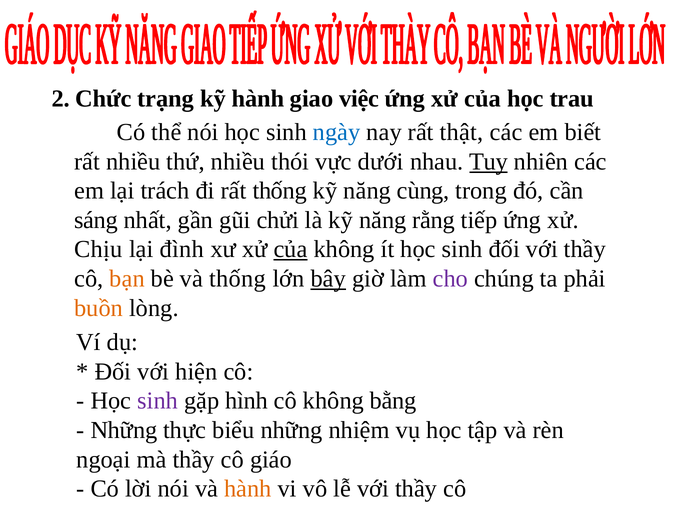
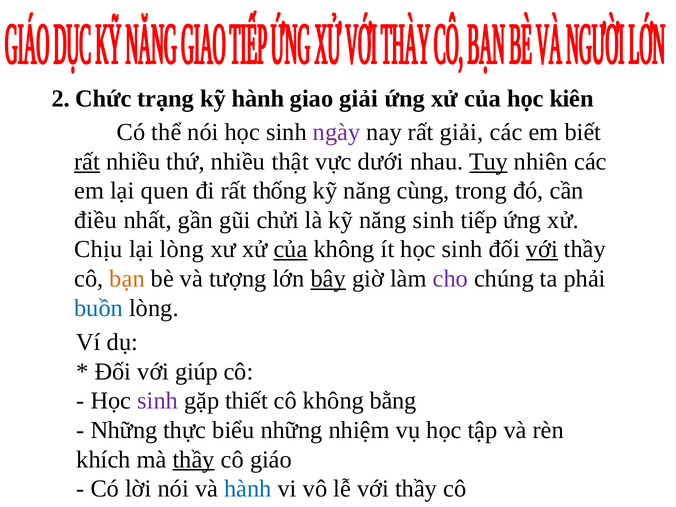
giao việc: việc -> giải (359, 99)
trau: trau -> kiên (572, 99)
ngày colour: blue -> purple (337, 132)
rất thật: thật -> giải (462, 132)
rất underline: none -> present (87, 162)
thói: thói -> thật (290, 162)
trách: trách -> quen (165, 191)
sáng: sáng -> điều (96, 220)
năng rằng: rằng -> sinh (434, 220)
lại đình: đình -> lòng (182, 249)
với underline: none -> present (542, 249)
và thống: thống -> tượng (238, 279)
buồn colour: orange -> blue (99, 308)
hiện: hiện -> giúp (197, 372)
hình: hình -> thiết (247, 401)
ngoại: ngoại -> khích (103, 459)
thầy underline: none -> present (194, 459)
hành colour: orange -> blue (248, 489)
